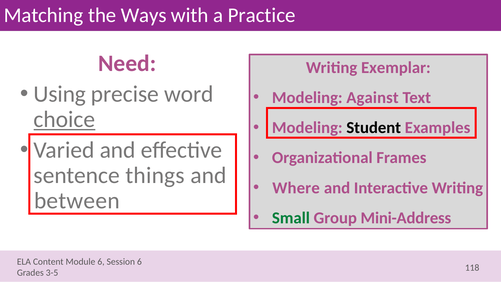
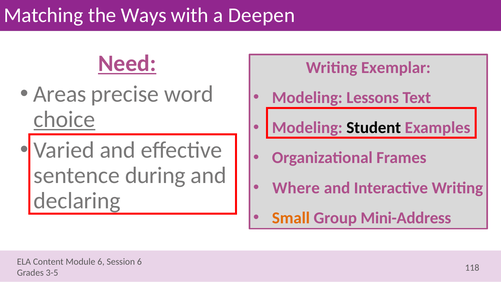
Practice: Practice -> Deepen (262, 15)
Need underline: none -> present (127, 63)
Using: Using -> Areas (60, 94)
Against: Against -> Lessons (373, 98)
things: things -> during (155, 175)
between: between -> declaring (77, 201)
Small colour: green -> orange (291, 218)
